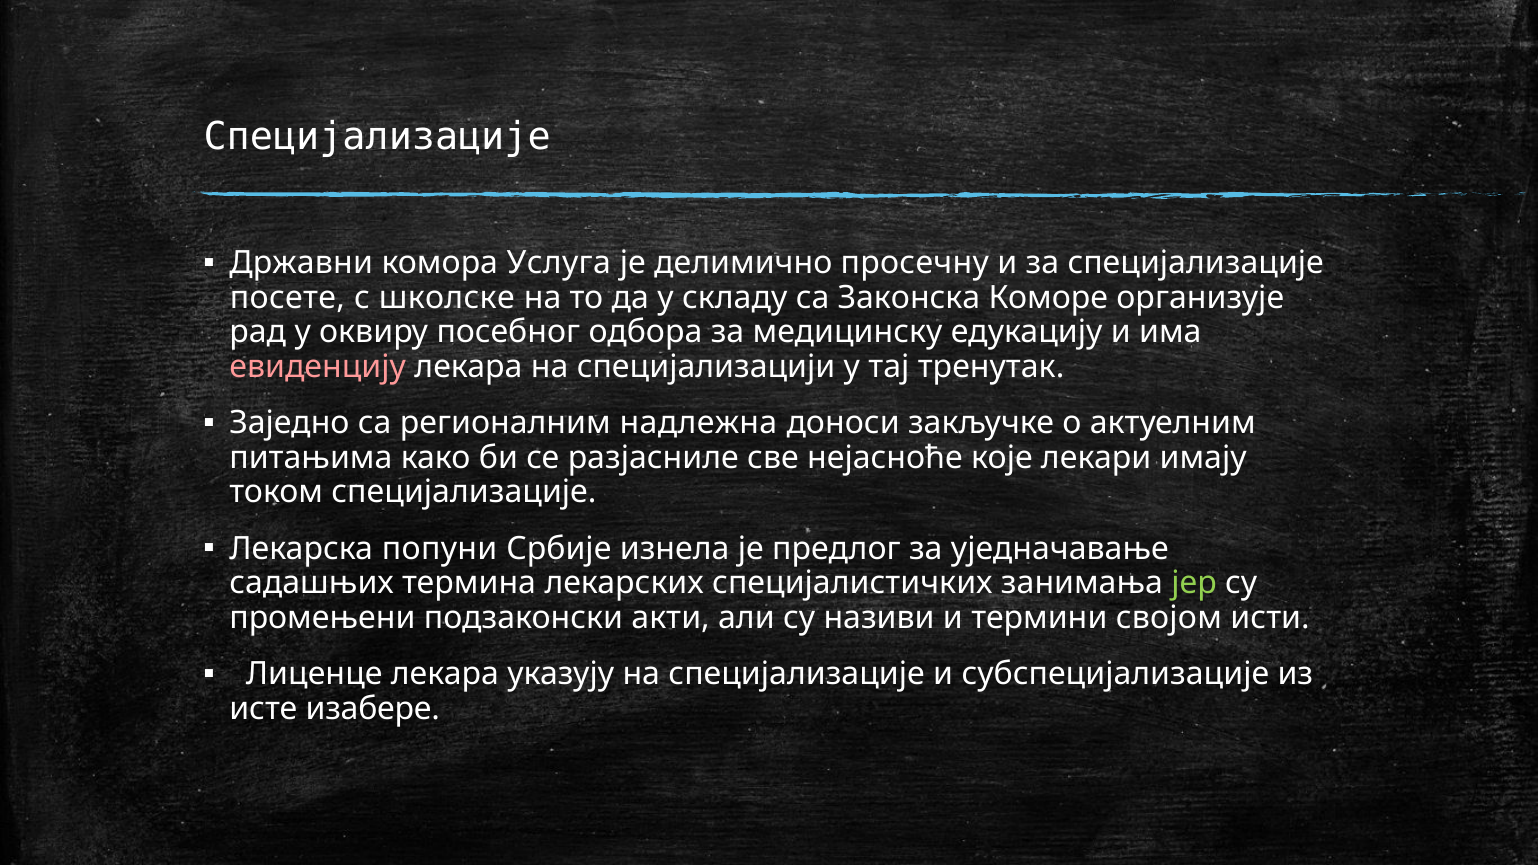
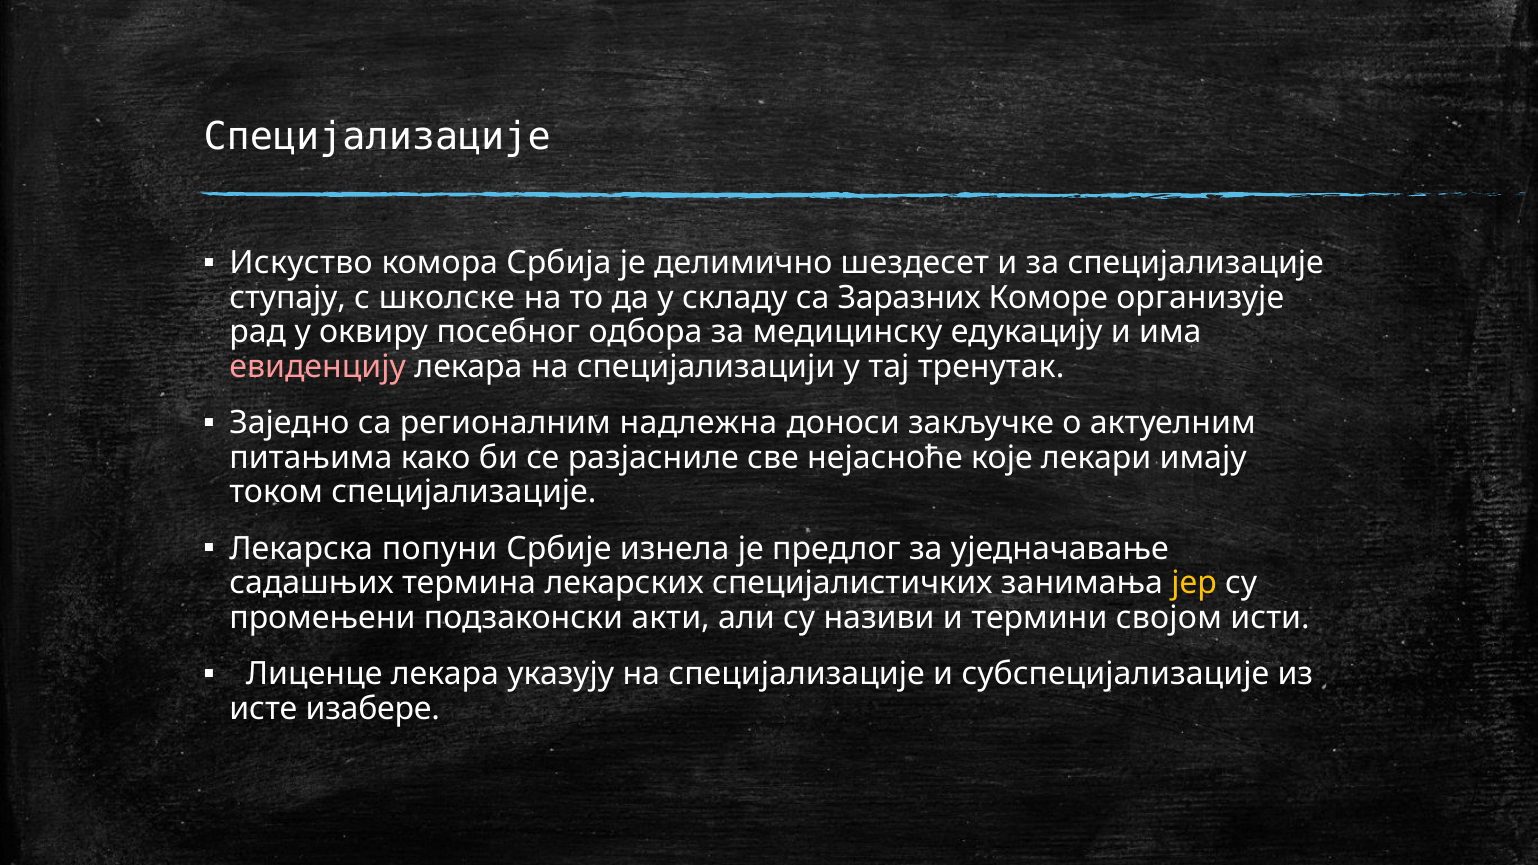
Државни: Државни -> Искуство (301, 263)
Услуга: Услуга -> Србија (559, 263)
просечну: просечну -> шездесет (915, 263)
посете: посете -> ступају (288, 298)
Законска: Законска -> Заразних (909, 298)
јер colour: light green -> yellow (1194, 583)
